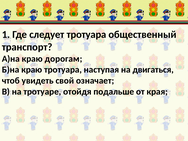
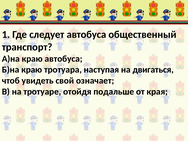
следует тротуара: тротуара -> автобуса (86, 35)
краю дорогам: дорогам -> автобуса (64, 59)
